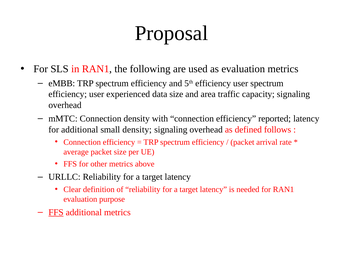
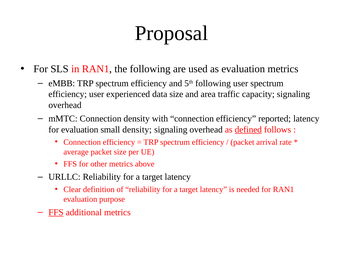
5th efficiency: efficiency -> following (213, 83)
for additional: additional -> evaluation (80, 129)
defined underline: none -> present (248, 129)
